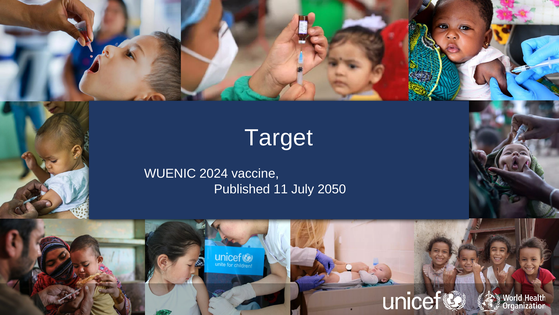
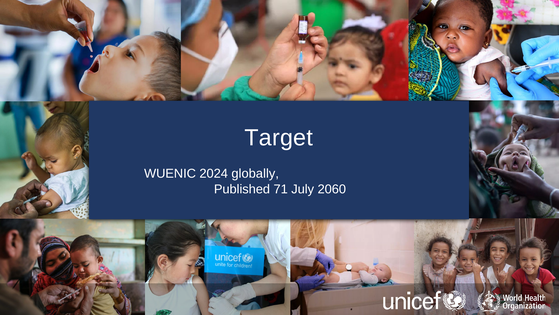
vaccine: vaccine -> globally (255, 173)
11: 11 -> 71 (281, 189)
2050: 2050 -> 2060 (332, 189)
